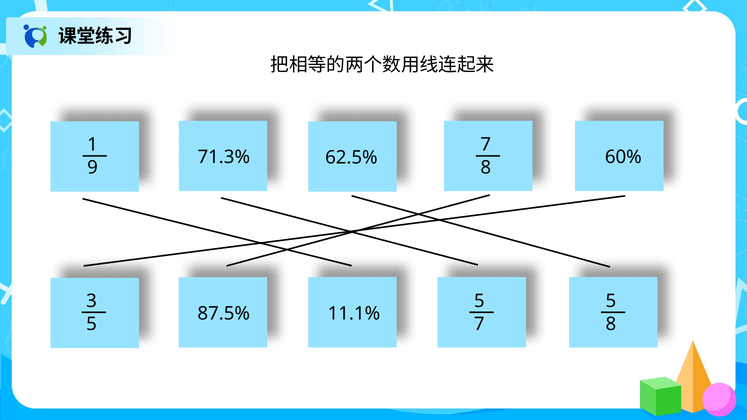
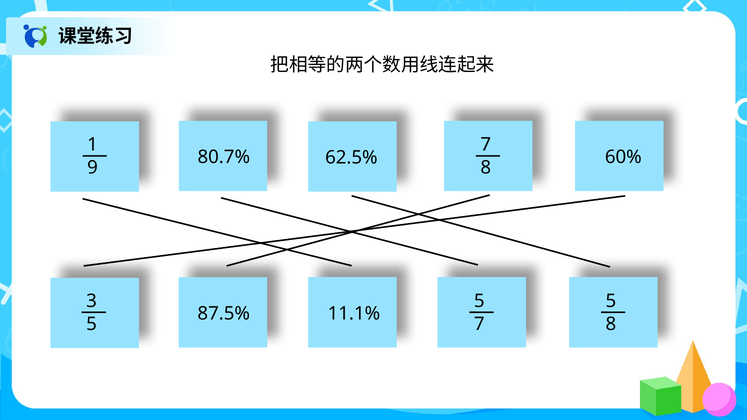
71.3%: 71.3% -> 80.7% (224, 157)
